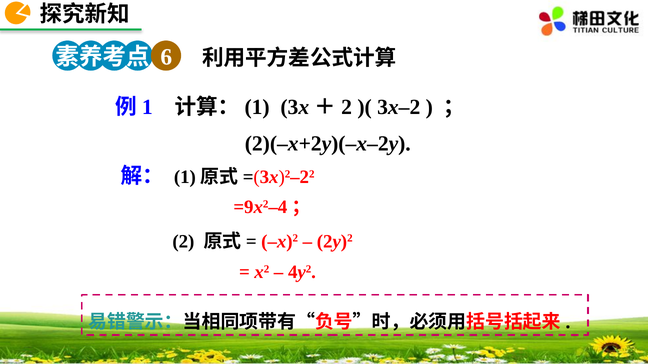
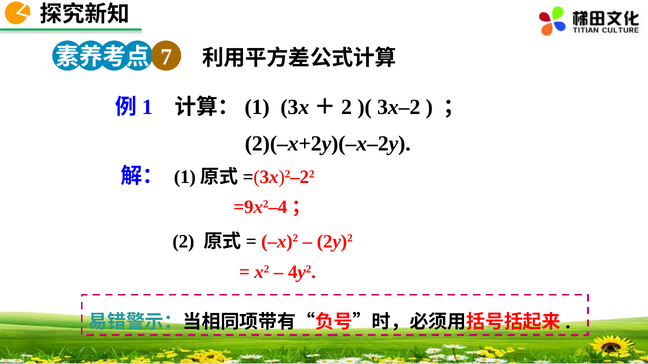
6: 6 -> 7 (166, 57)
